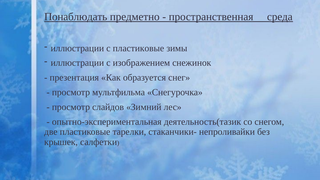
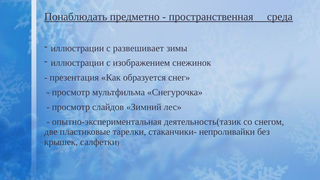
с пластиковые: пластиковые -> развешивает (138, 48)
